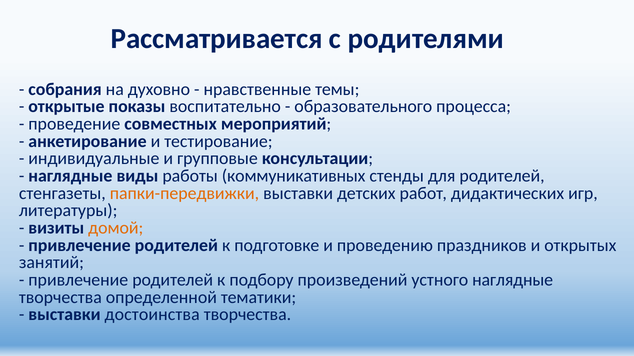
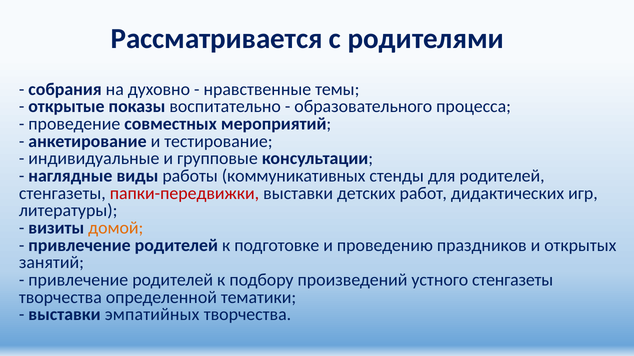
папки-передвижки colour: orange -> red (184, 194)
устного наглядные: наглядные -> стенгазеты (513, 280)
достоинства: достоинства -> эмпатийных (152, 315)
